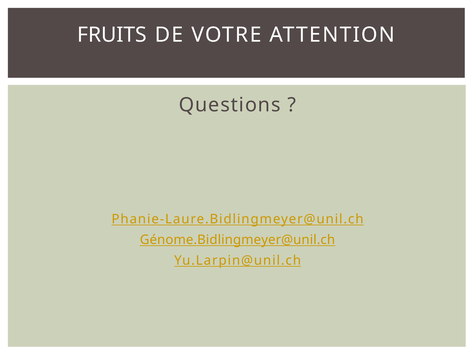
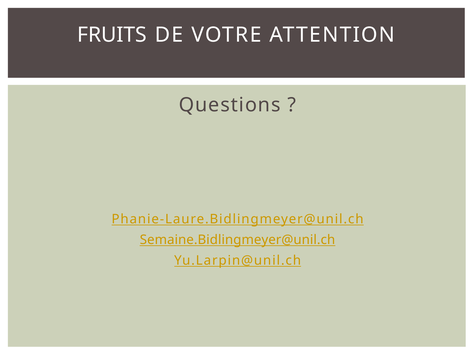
Génome.Bidlingmeyer@unil.ch: Génome.Bidlingmeyer@unil.ch -> Semaine.Bidlingmeyer@unil.ch (237, 239)
